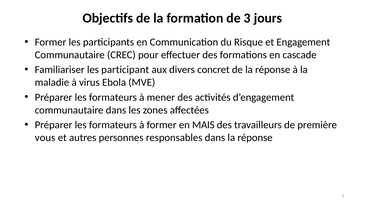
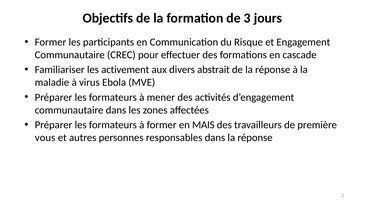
participant: participant -> activement (125, 70)
concret: concret -> abstrait (213, 70)
